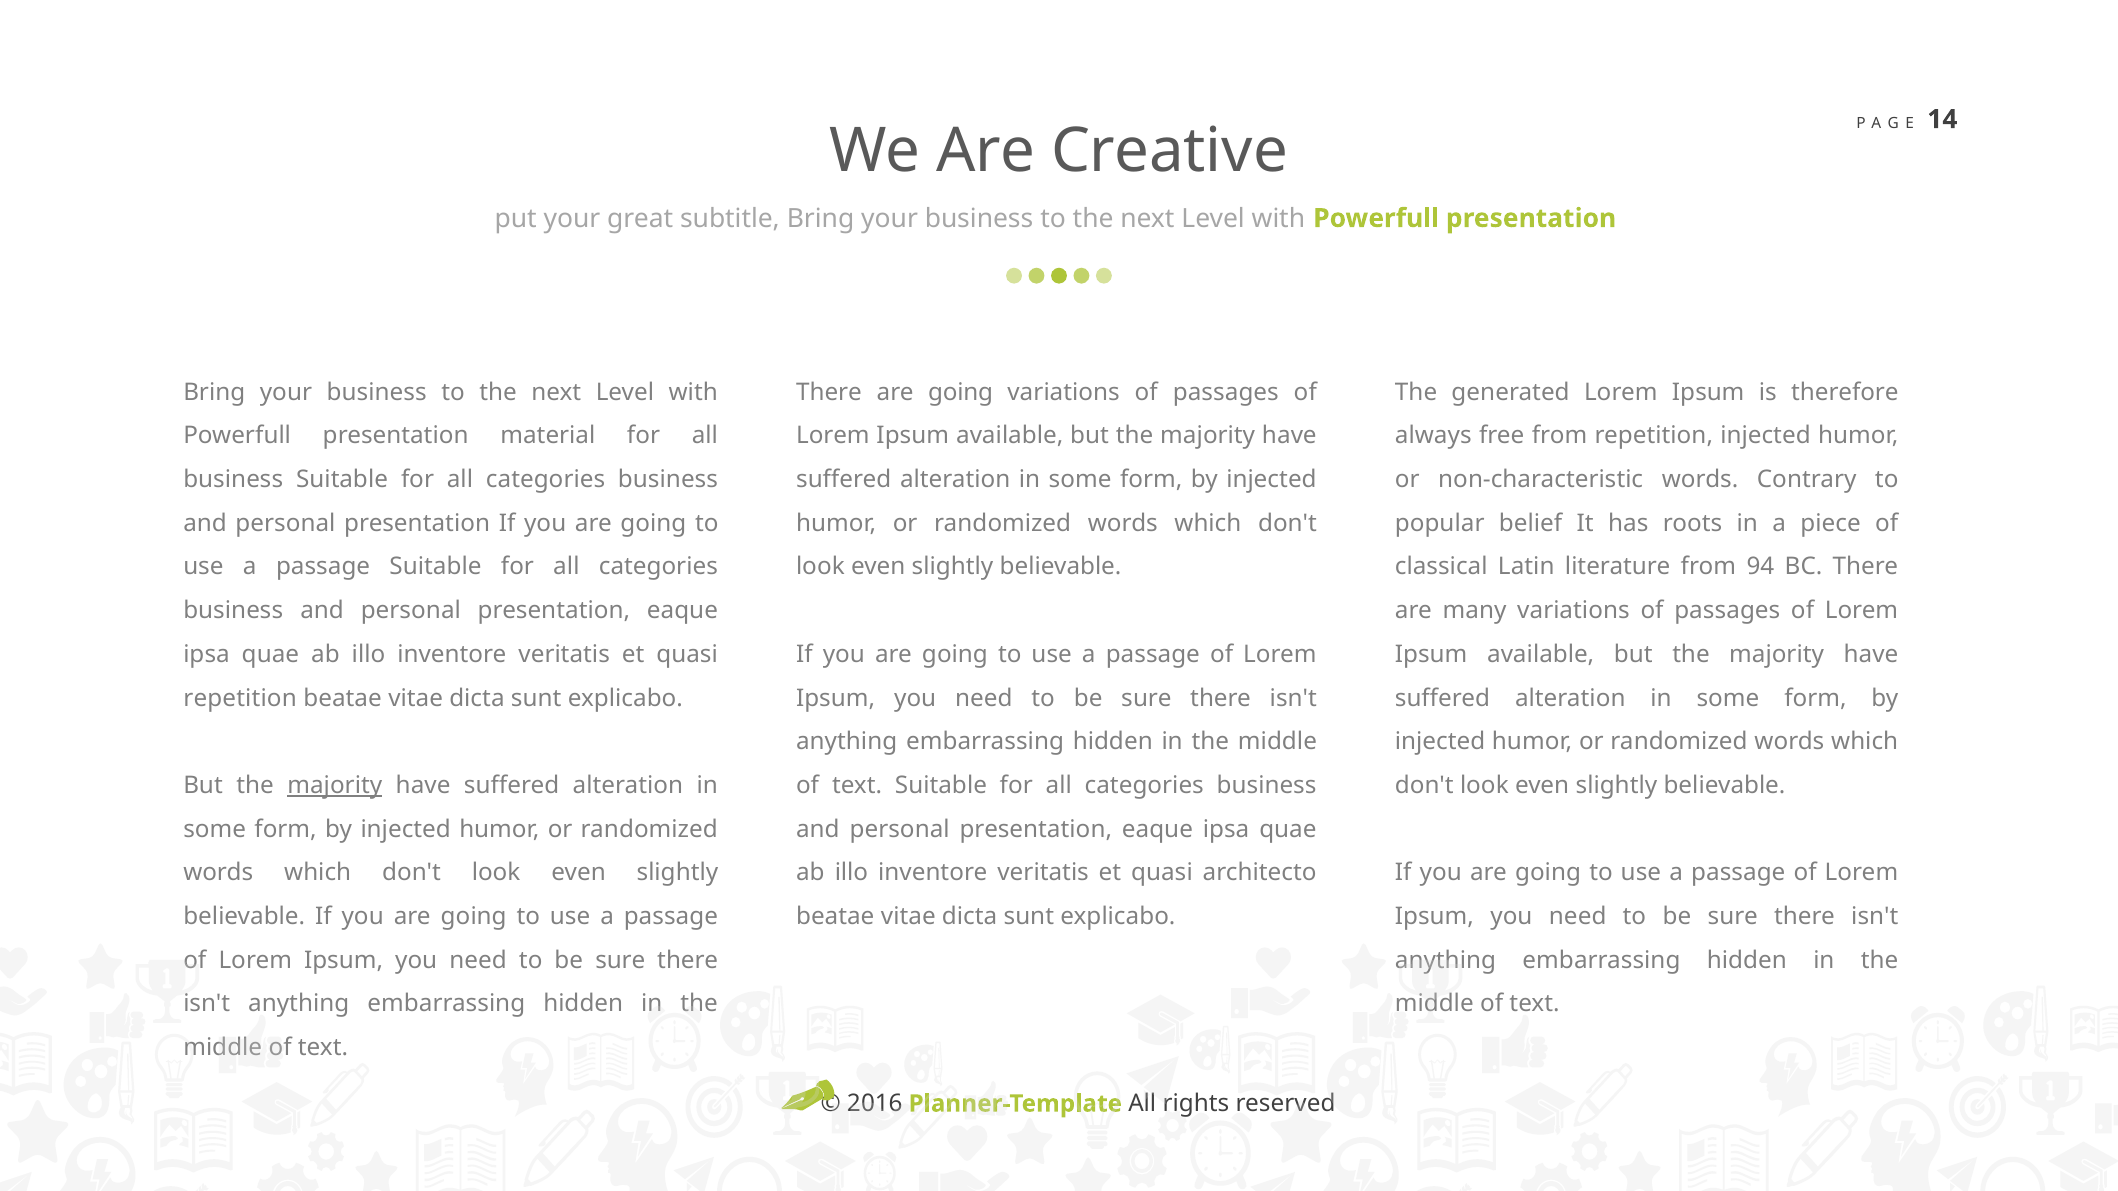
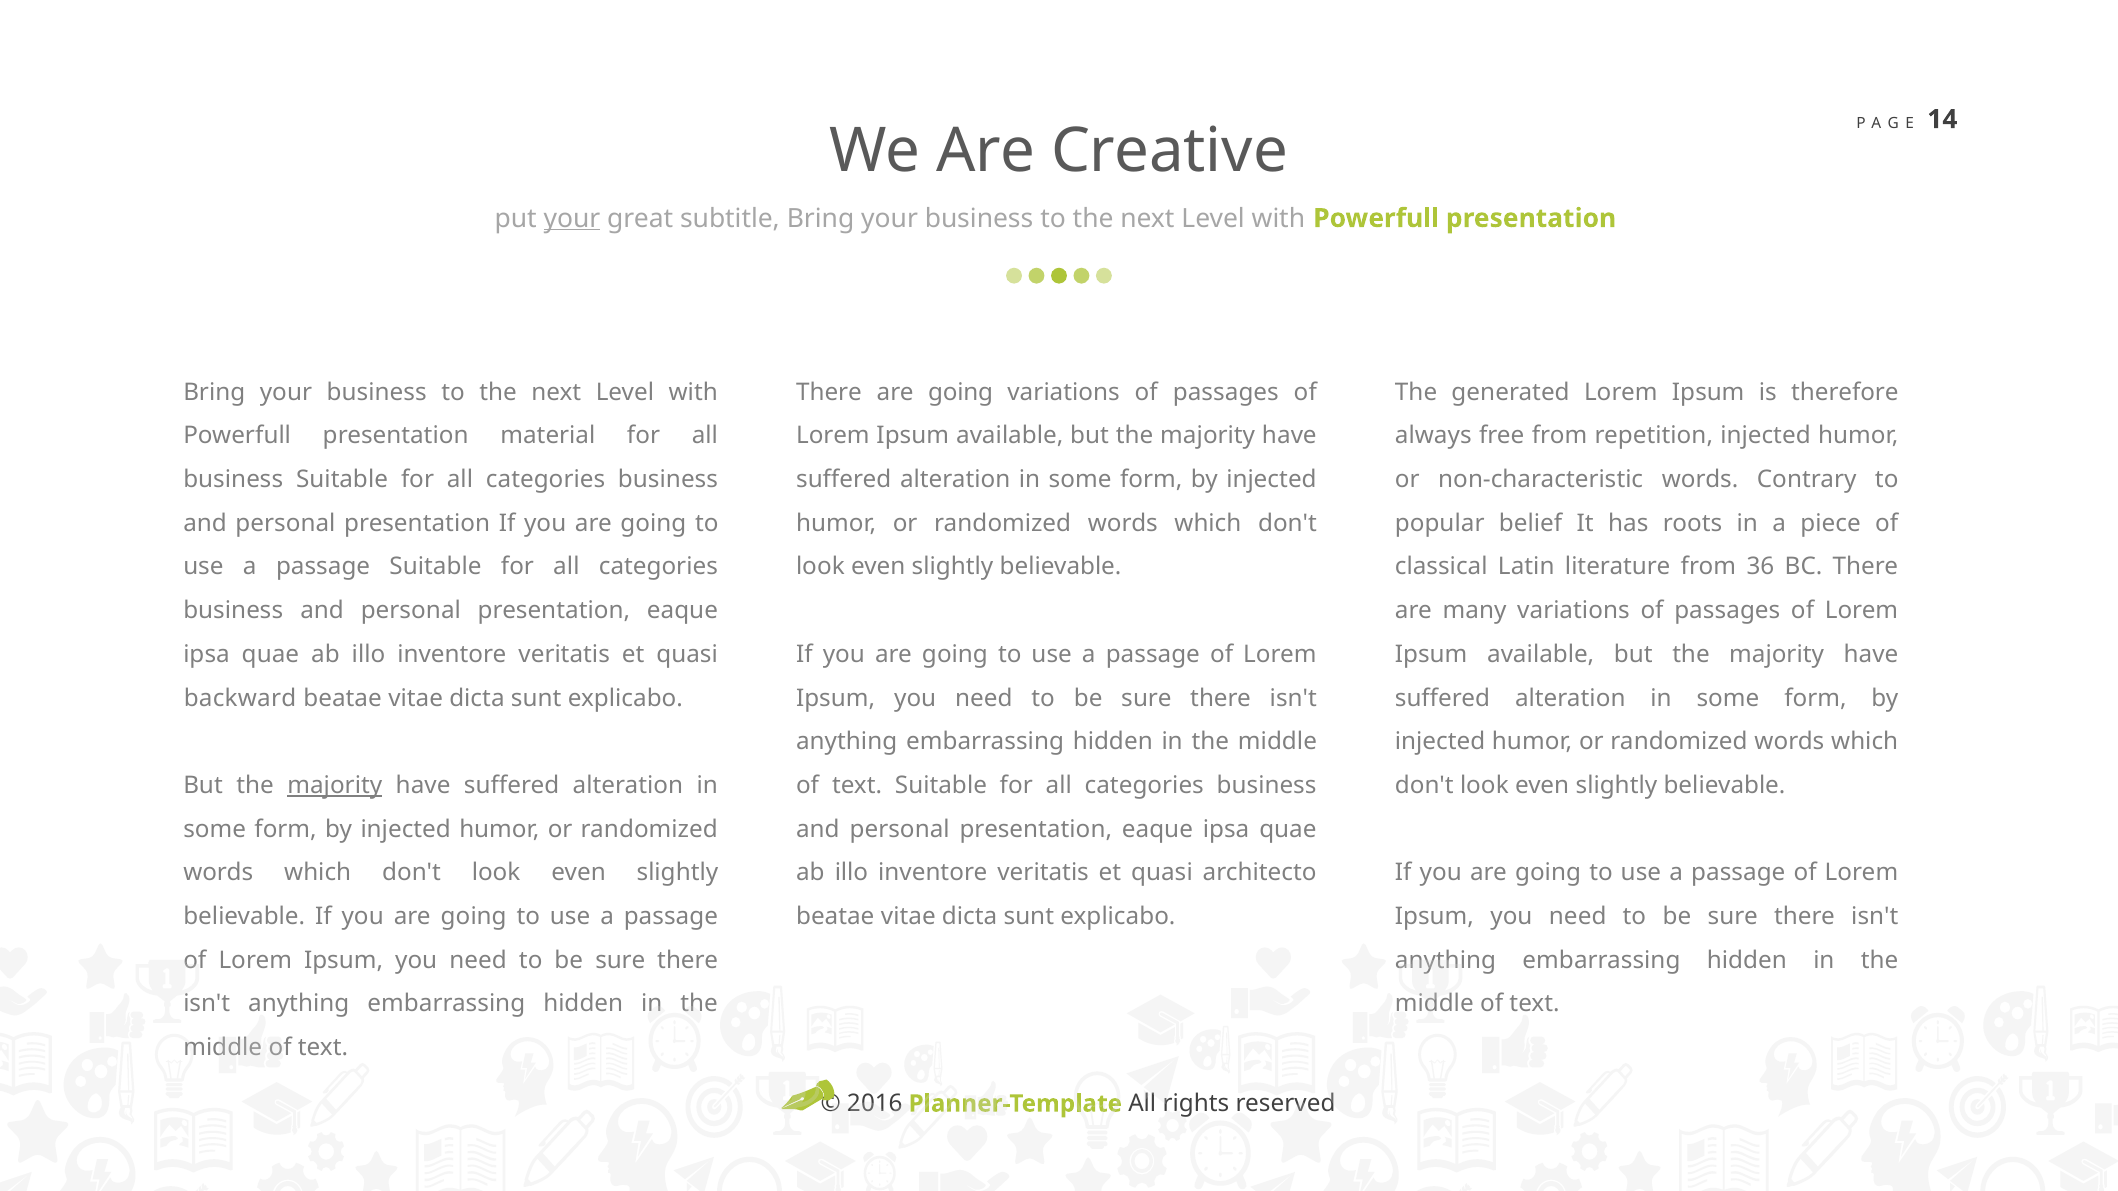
your underline: none -> present (572, 218)
94: 94 -> 36 (1760, 567)
repetition: repetition -> backward (240, 698)
